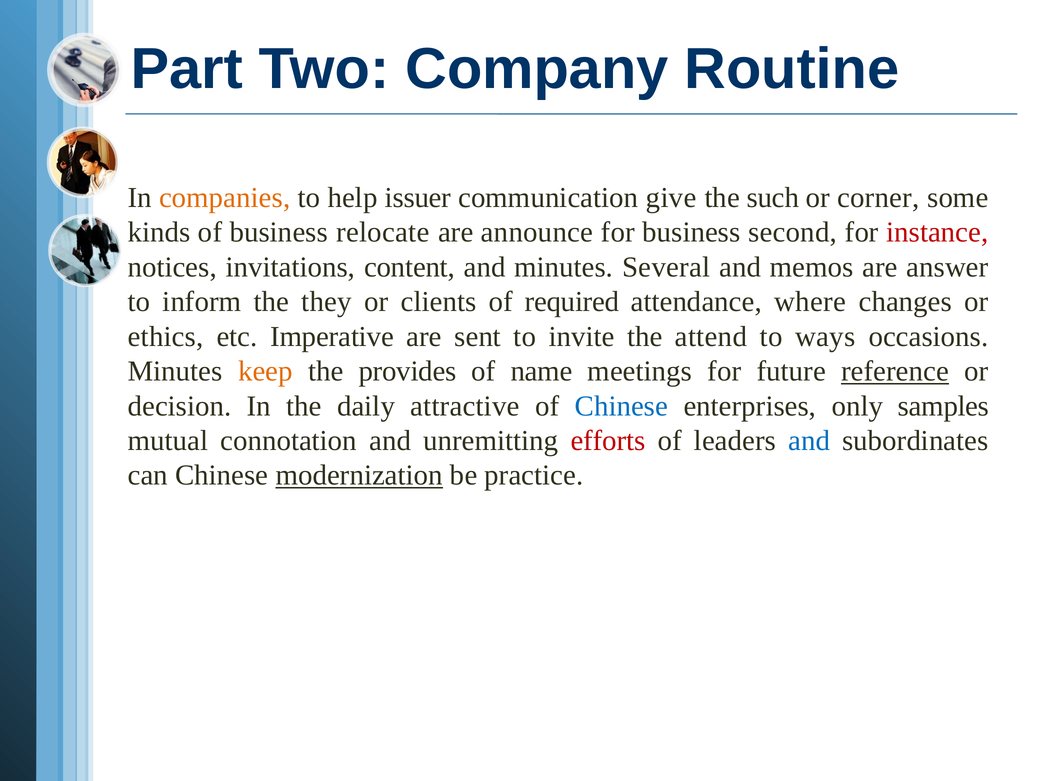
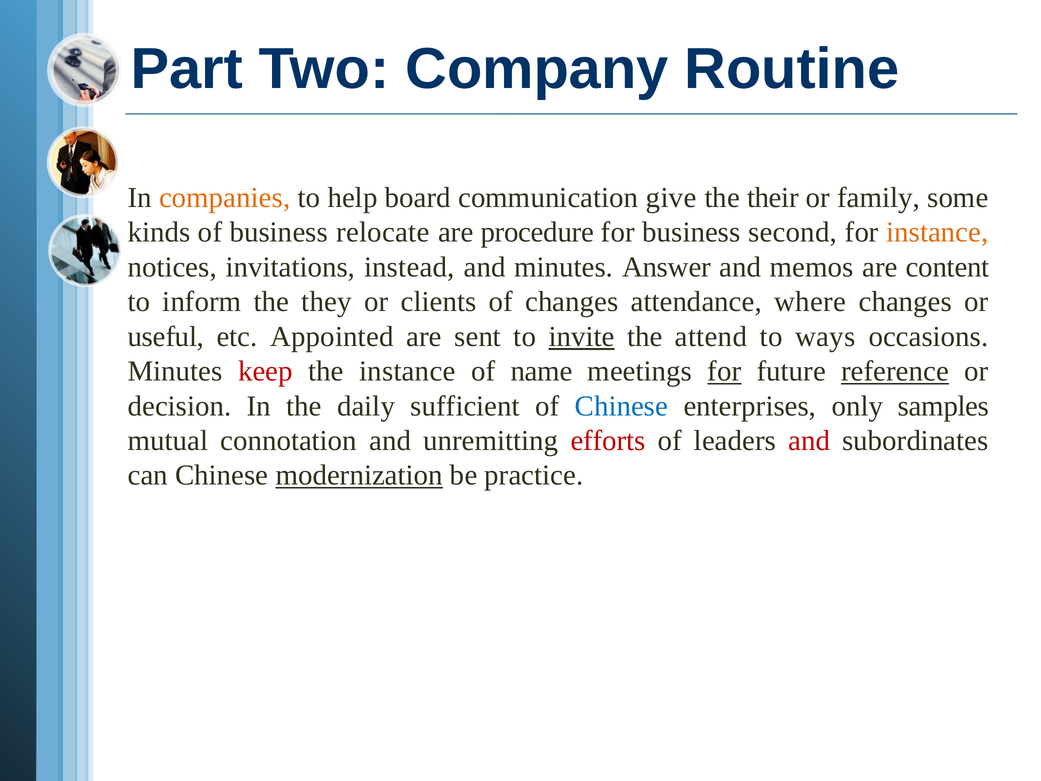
issuer: issuer -> board (418, 198)
such: such -> their (773, 198)
corner: corner -> family (878, 198)
announce: announce -> procedure (537, 232)
instance colour: red -> orange (937, 232)
content: content -> instead (409, 267)
Several: Several -> Answer (666, 267)
answer: answer -> content (948, 267)
of required: required -> changes (572, 302)
ethics: ethics -> useful (166, 336)
Imperative: Imperative -> Appointed (332, 336)
invite underline: none -> present (582, 336)
keep colour: orange -> red (265, 371)
the provides: provides -> instance (407, 371)
for underline: none -> present (724, 371)
attractive: attractive -> sufficient (465, 406)
and colour: blue -> red (809, 441)
